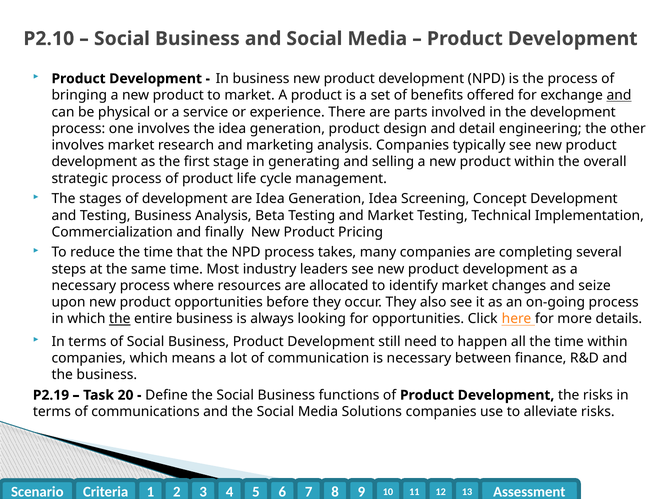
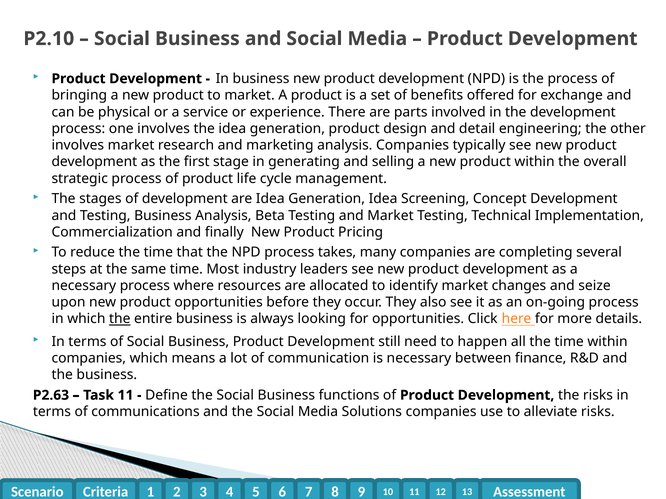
and underline: present -> none (619, 95)
P2.19: P2.19 -> P2.63 (51, 396)
Task 20: 20 -> 11 (126, 396)
